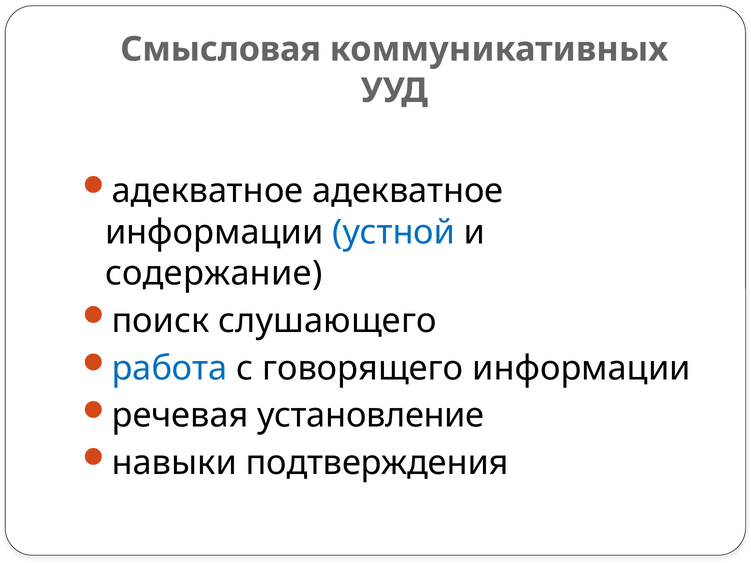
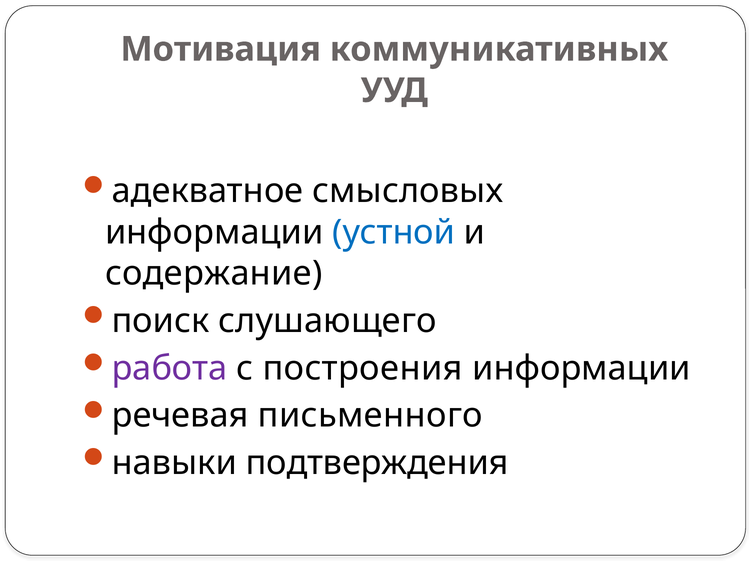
Смысловая: Смысловая -> Мотивация (221, 49)
адекватное адекватное: адекватное -> смысловых (408, 191)
работа colour: blue -> purple (170, 368)
говорящего: говорящего -> построения (363, 368)
установление: установление -> письменного (370, 416)
